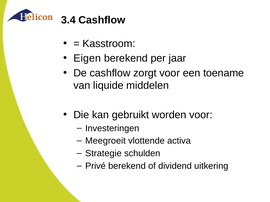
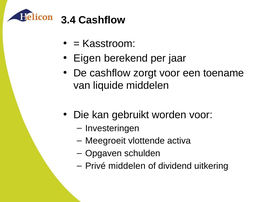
Strategie: Strategie -> Opgaven (103, 154)
Privé berekend: berekend -> middelen (127, 166)
